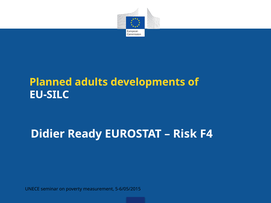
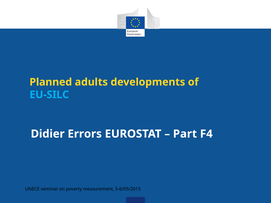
EU-SILC colour: white -> light blue (49, 95)
Ready: Ready -> Errors (85, 134)
Risk: Risk -> Part (185, 134)
